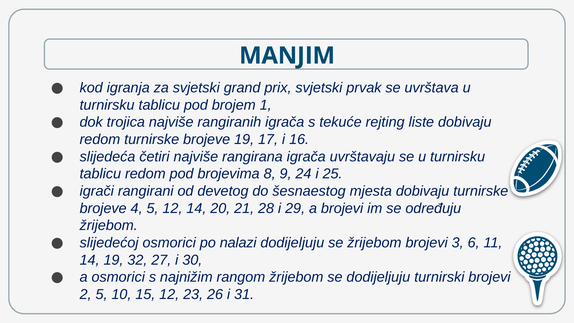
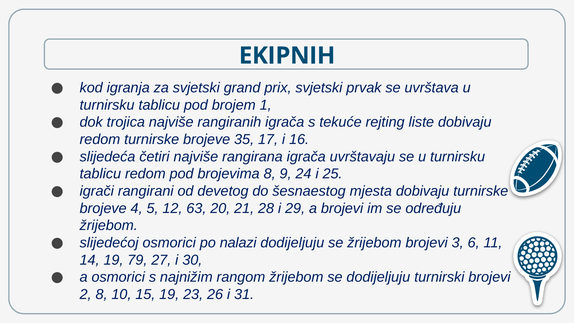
MANJIM: MANJIM -> EKIPNIH (287, 56)
brojeve 19: 19 -> 35 (244, 139)
12 14: 14 -> 63 (196, 208)
32: 32 -> 79 (137, 260)
2 5: 5 -> 8 (101, 294)
15 12: 12 -> 19 (169, 294)
